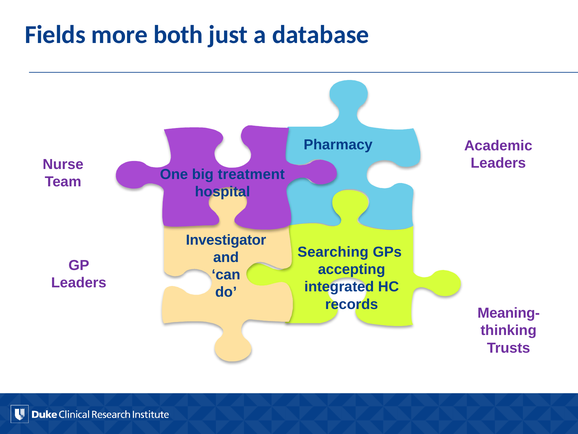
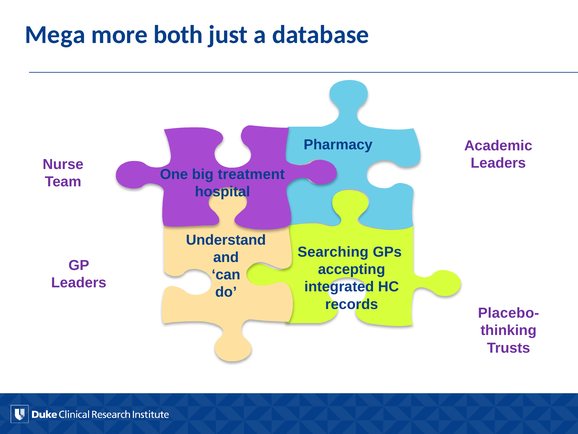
Fields: Fields -> Mega (55, 35)
Investigator: Investigator -> Understand (226, 240)
Meaning-: Meaning- -> Placebo- (509, 313)
